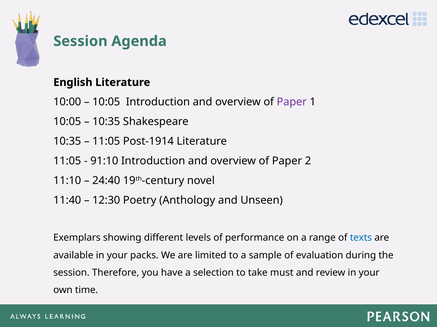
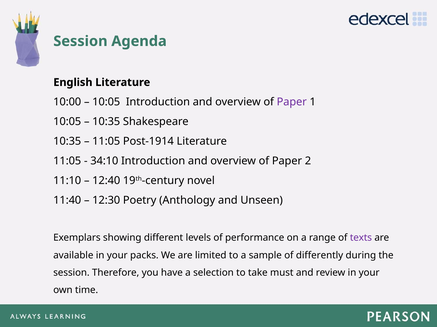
91:10: 91:10 -> 34:10 (104, 161)
24:40: 24:40 -> 12:40 (106, 181)
texts colour: blue -> purple (361, 238)
evaluation: evaluation -> differently (320, 256)
